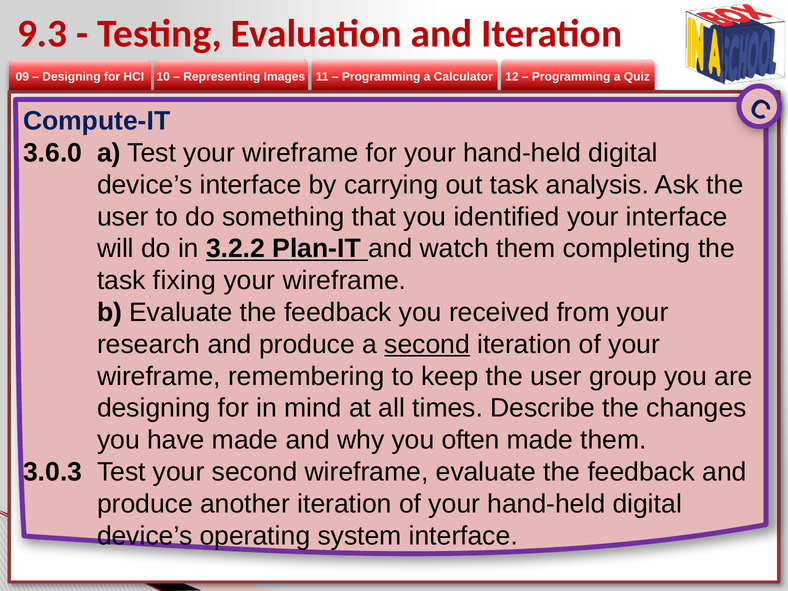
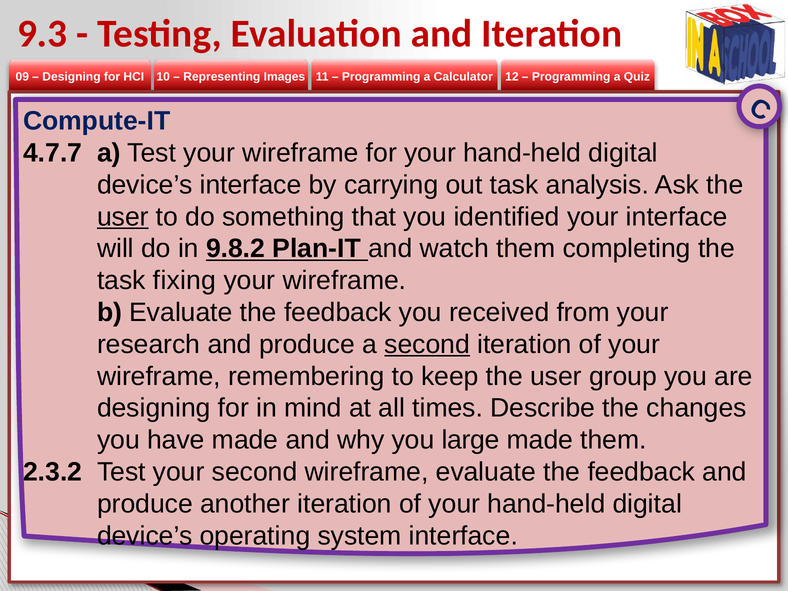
3.6.0: 3.6.0 -> 4.7.7 (53, 153)
user underline: none -> present (123, 217)
3.2.2: 3.2.2 -> 9.8.2 (236, 249)
often: often -> large (471, 440)
3.0.3: 3.0.3 -> 2.3.2 (53, 472)
